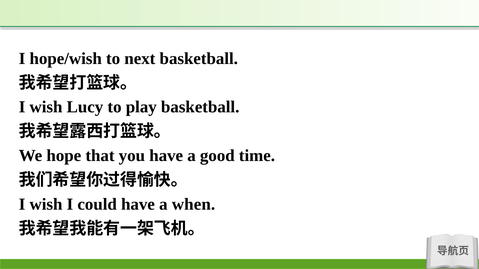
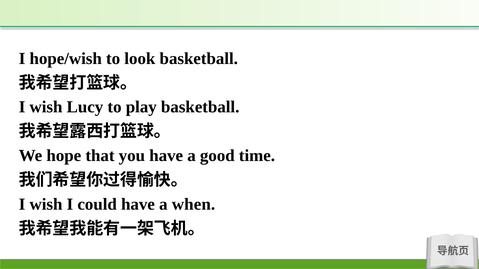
next: next -> look (140, 59)
